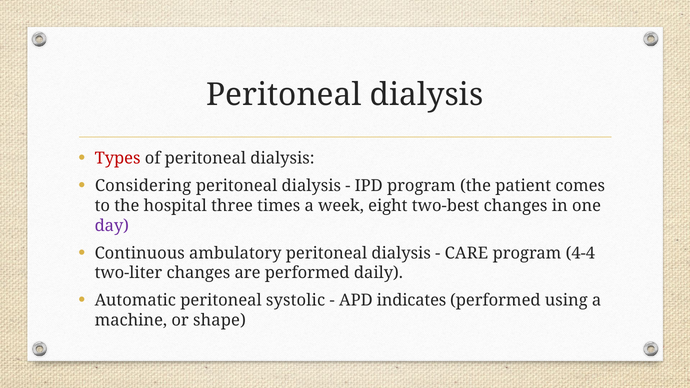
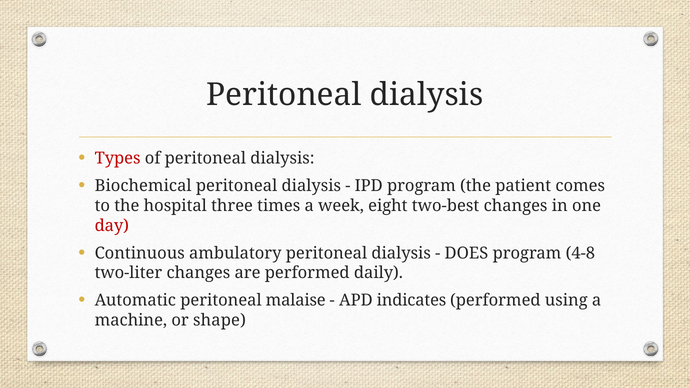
Considering: Considering -> Biochemical (143, 186)
day colour: purple -> red (112, 226)
CARE: CARE -> DOES (466, 253)
4-4: 4-4 -> 4-8 (580, 253)
systolic: systolic -> malaise (296, 301)
